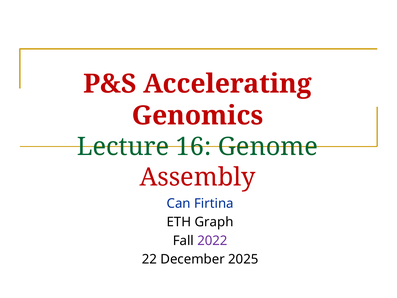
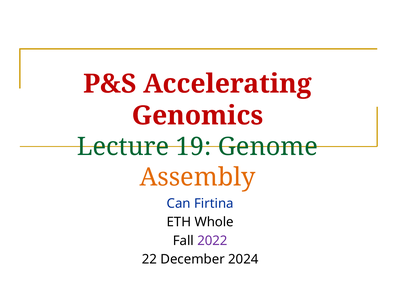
16: 16 -> 19 (194, 147)
Assembly colour: red -> orange (198, 177)
Graph: Graph -> Whole (214, 222)
2025: 2025 -> 2024 (243, 259)
